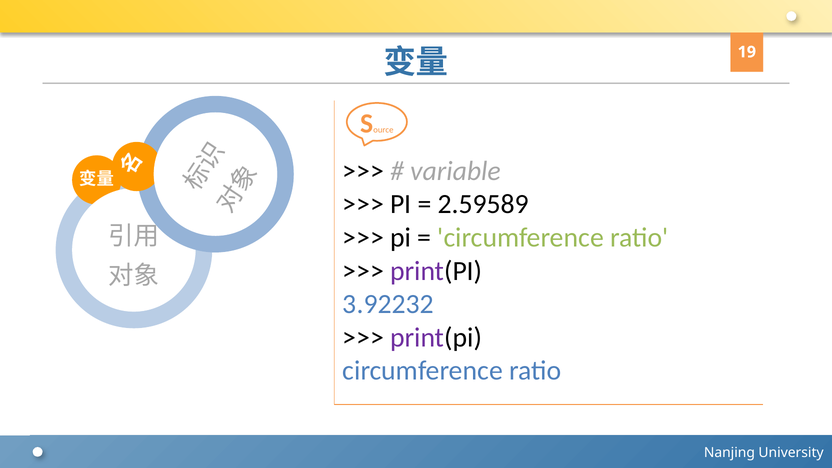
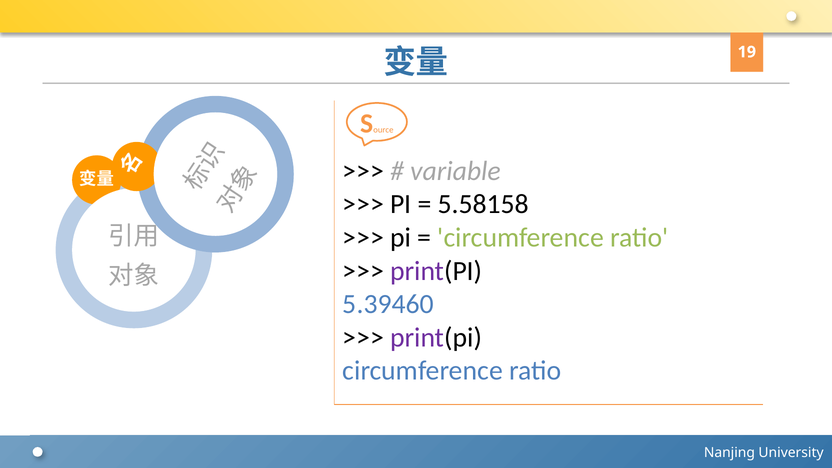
2.59589: 2.59589 -> 5.58158 (483, 204)
3.92232: 3.92232 -> 5.39460 (388, 304)
